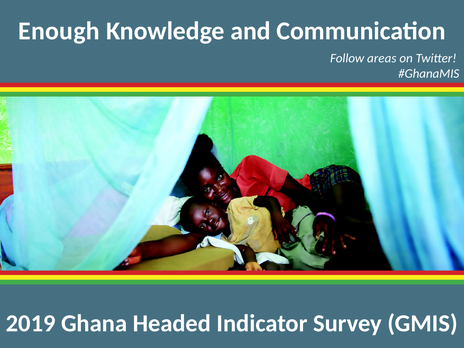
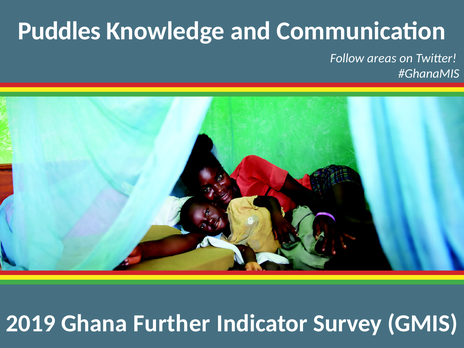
Enough: Enough -> Puddles (59, 31)
Headed: Headed -> Further (172, 323)
